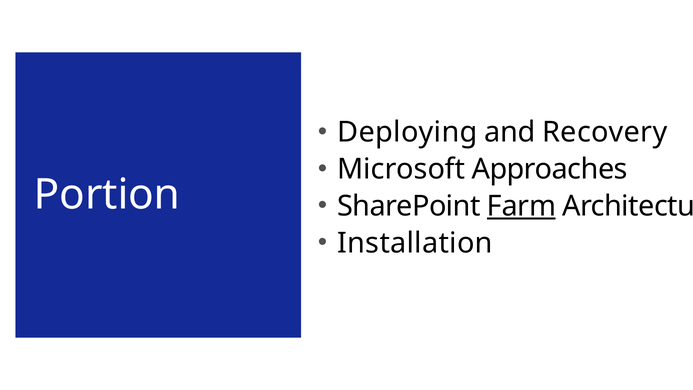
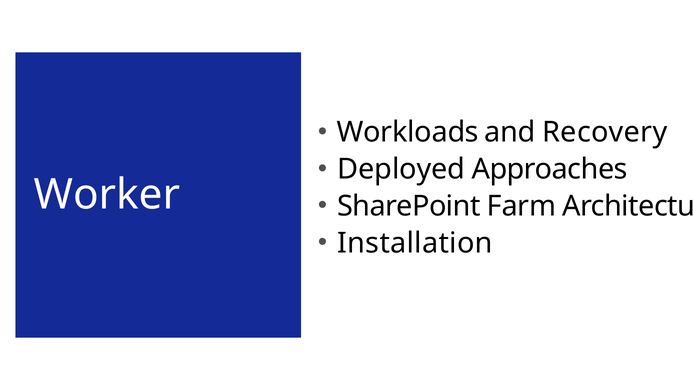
Deploying: Deploying -> Workloads (408, 132)
Microsoft: Microsoft -> Deployed (401, 169)
Portion: Portion -> Worker (107, 195)
Farm underline: present -> none (522, 206)
